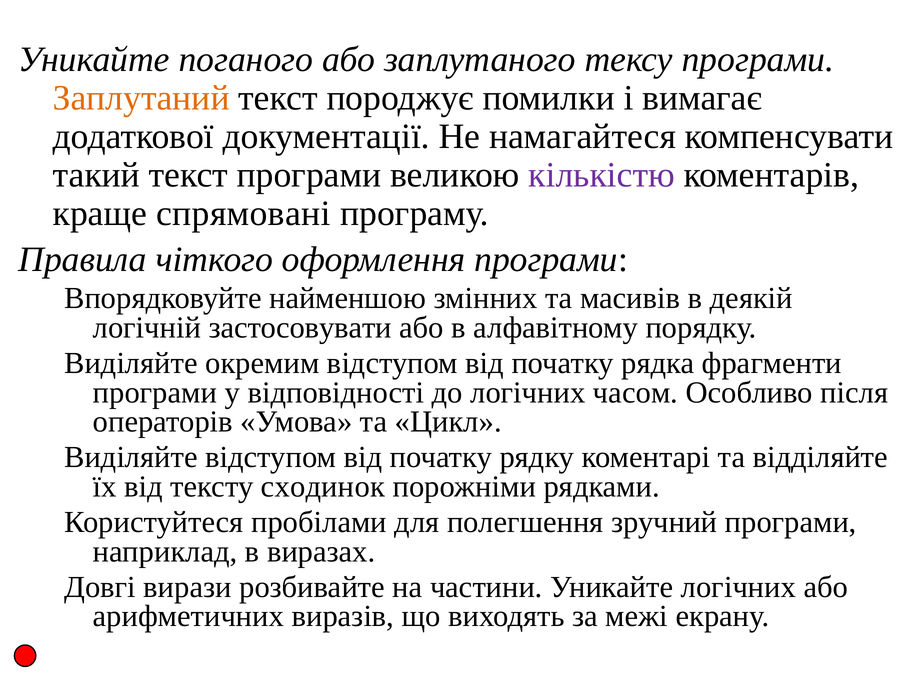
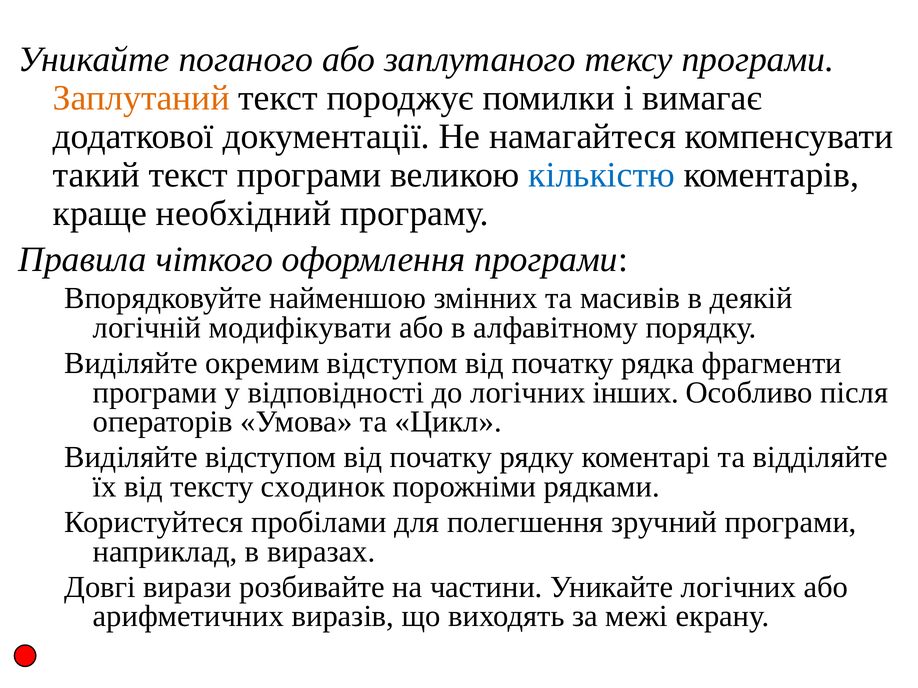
кількістю colour: purple -> blue (602, 175)
спрямовані: спрямовані -> необхідний (244, 214)
застосовувати: застосовувати -> модифікувати (300, 328)
часом: часом -> інших (636, 393)
